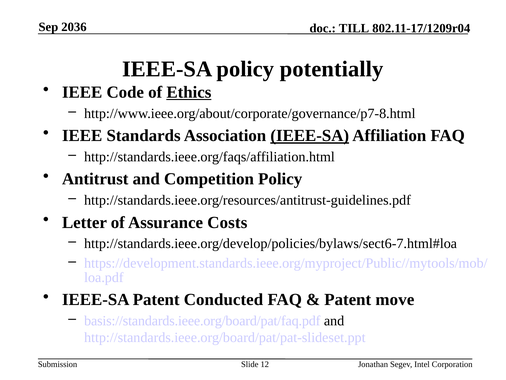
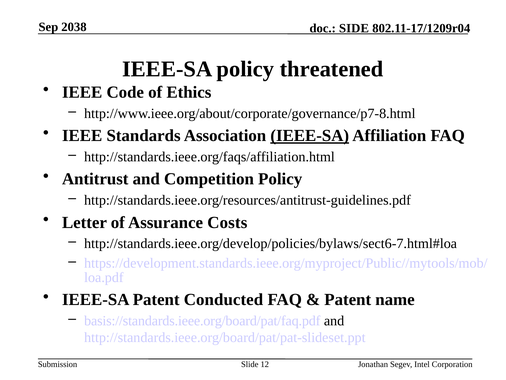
2036: 2036 -> 2038 (74, 27)
TILL: TILL -> SIDE (354, 28)
potentially: potentially -> threatened (332, 69)
Ethics underline: present -> none (189, 92)
move: move -> name (395, 299)
